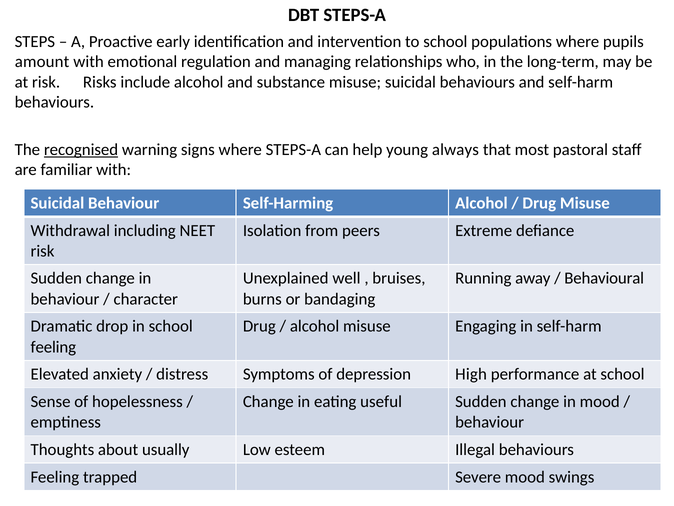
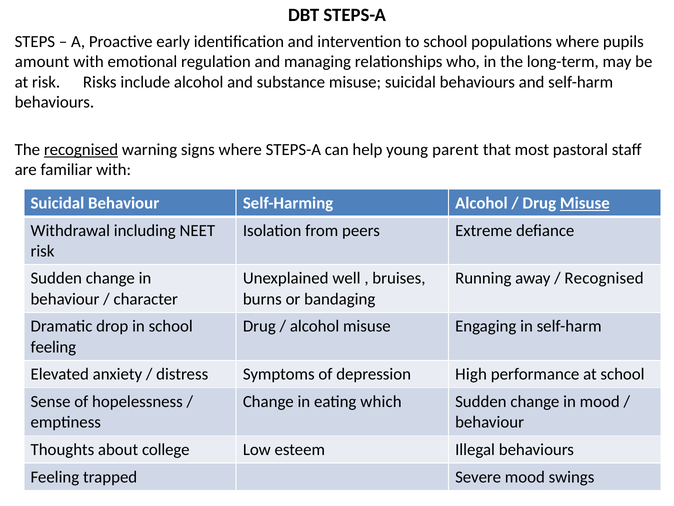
always: always -> parent (455, 149)
Misuse underline: none -> present (585, 203)
Behavioural: Behavioural -> Recognised (604, 278)
useful: useful -> which (381, 401)
usually: usually -> college (166, 449)
